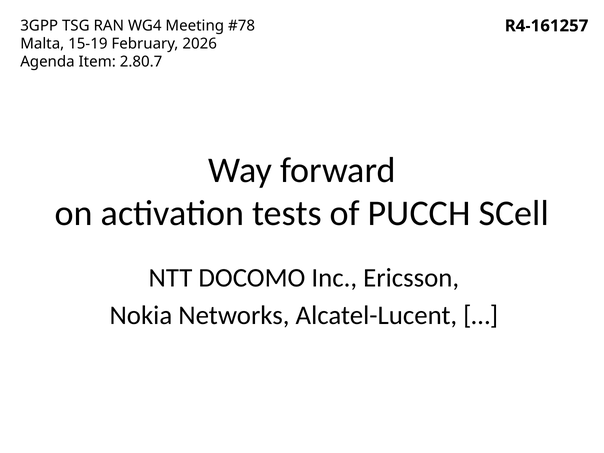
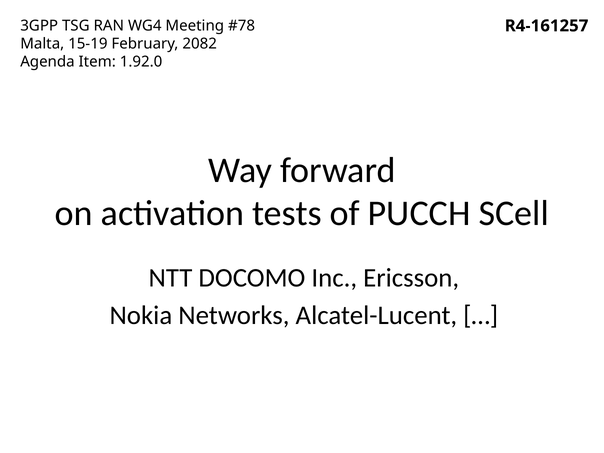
2026: 2026 -> 2082 (200, 44)
2.80.7: 2.80.7 -> 1.92.0 (141, 62)
